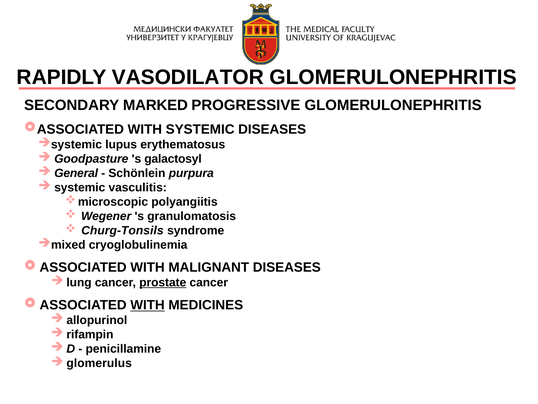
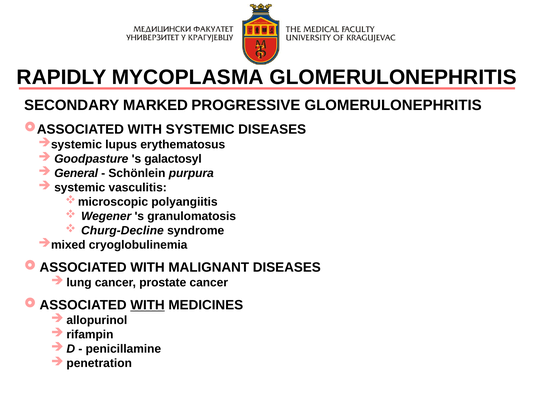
VASODILATOR: VASODILATOR -> MYCOPLASMA (188, 77)
Churg-Tonsils: Churg-Tonsils -> Churg-Decline (122, 230)
prostate underline: present -> none (163, 282)
glomerulus: glomerulus -> penetration (99, 363)
